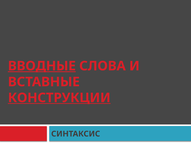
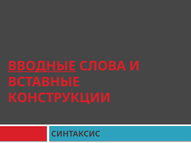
КОНСТРУКЦИИ underline: present -> none (59, 98)
